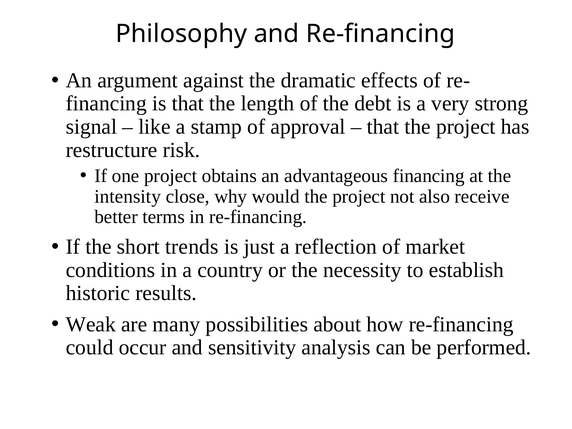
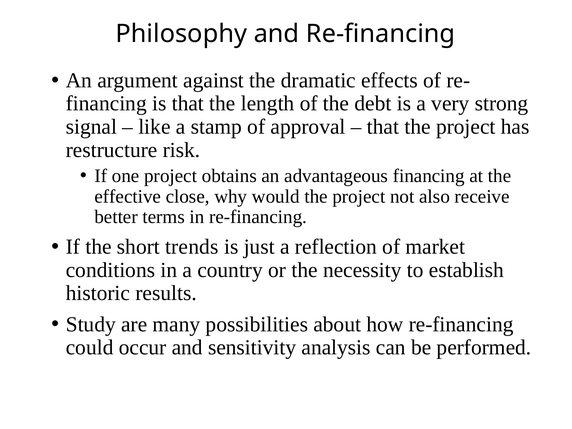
intensity: intensity -> effective (128, 196)
Weak: Weak -> Study (91, 324)
